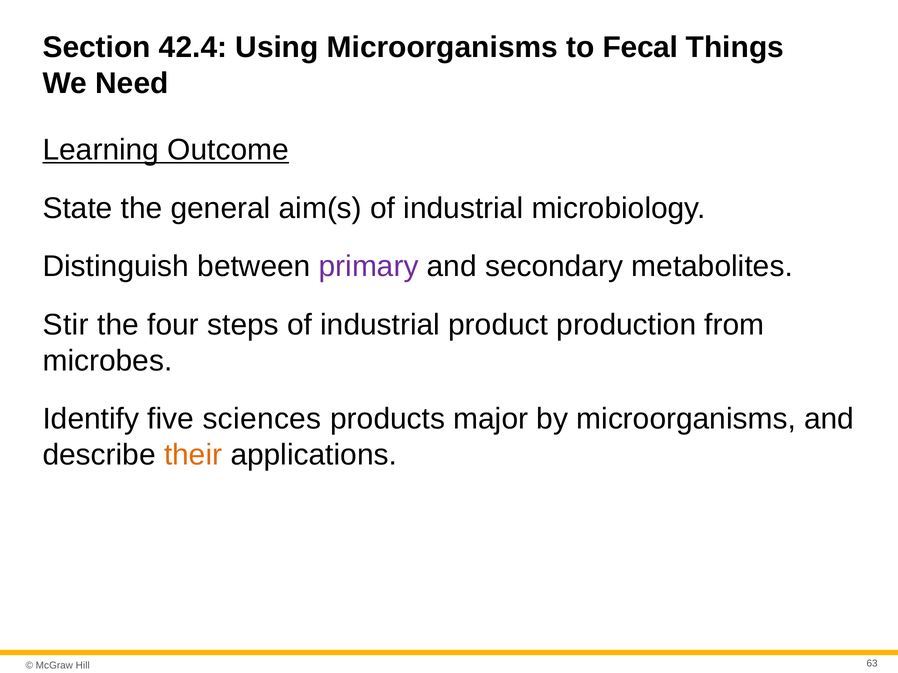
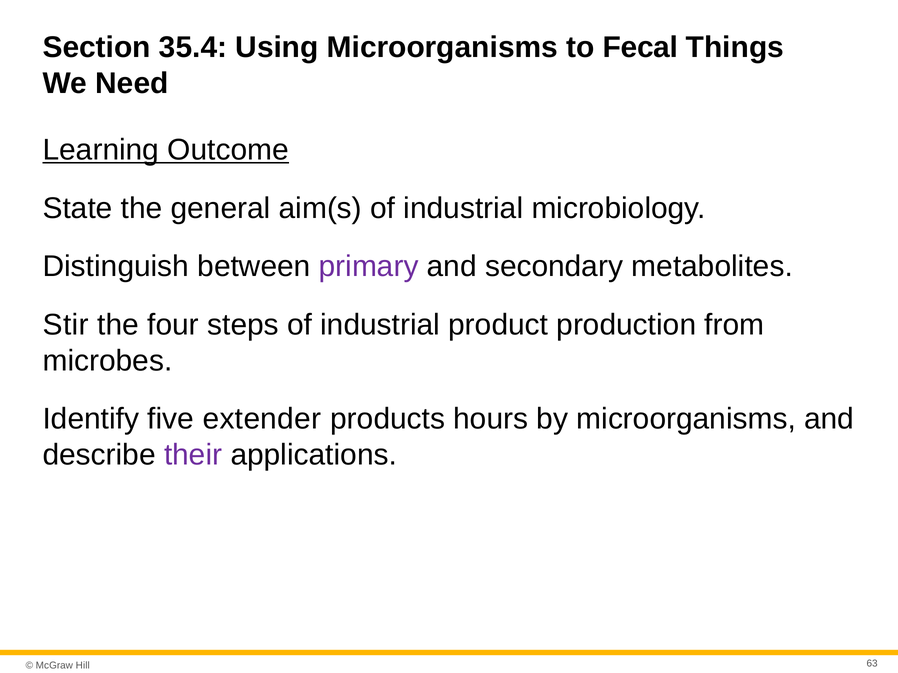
42.4: 42.4 -> 35.4 (193, 47)
sciences: sciences -> extender (262, 419)
major: major -> hours (491, 419)
their colour: orange -> purple (193, 455)
